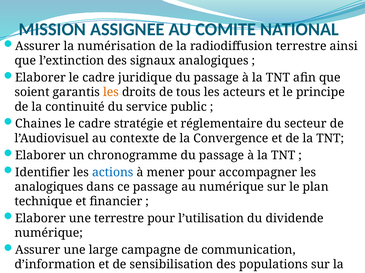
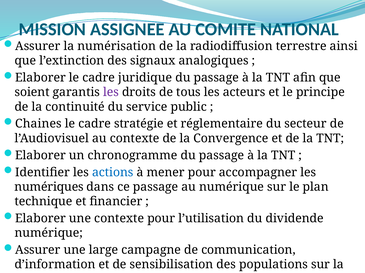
les colour: orange -> purple (111, 92)
analogiques: analogiques -> numériques (49, 187)
une terrestre: terrestre -> contexte (119, 219)
